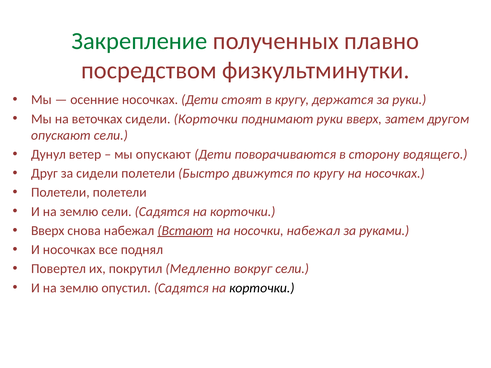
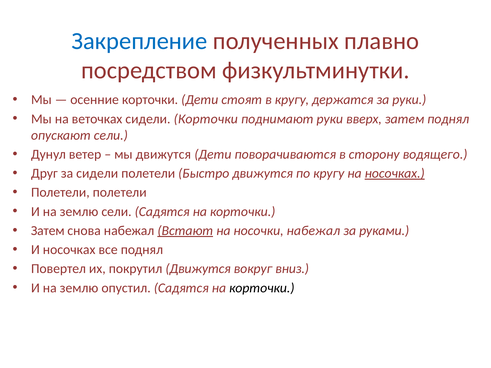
Закрепление colour: green -> blue (140, 41)
осенние носочках: носочках -> корточки (150, 100)
затем другом: другом -> поднял (448, 119)
мы опускают: опускают -> движутся (163, 154)
носочках underline: none -> present (395, 173)
Вверх: Вверх -> Затем (48, 231)
покрутил Медленно: Медленно -> Движутся (198, 269)
вокруг сели: сели -> вниз (292, 269)
